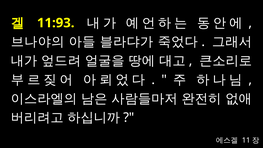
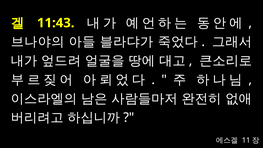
11:93: 11:93 -> 11:43 (56, 23)
